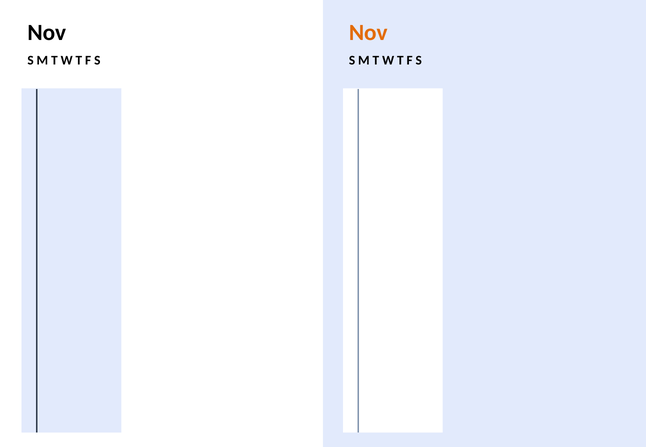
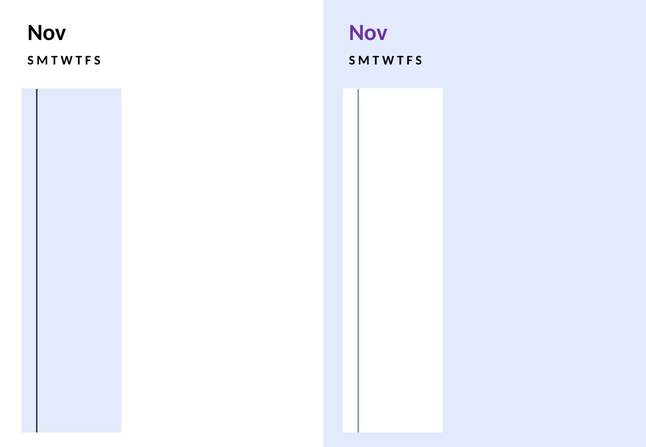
Nov colour: orange -> purple (368, 33)
